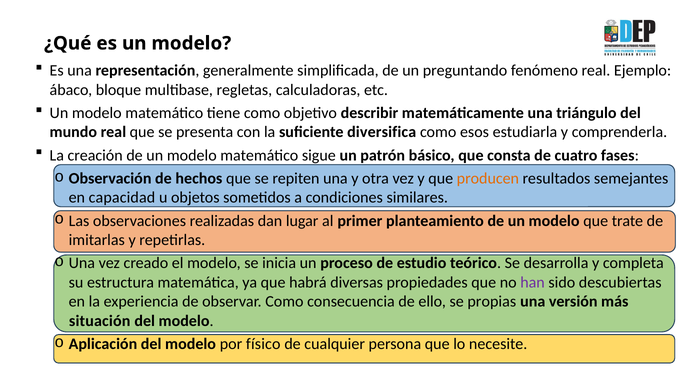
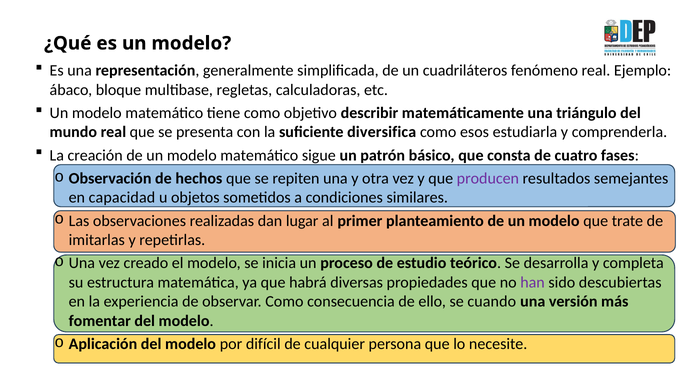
preguntando: preguntando -> cuadriláteros (465, 71)
producen colour: orange -> purple (488, 179)
propias: propias -> cuando (492, 302)
situación: situación -> fomentar (100, 321)
físico: físico -> difícil (263, 344)
